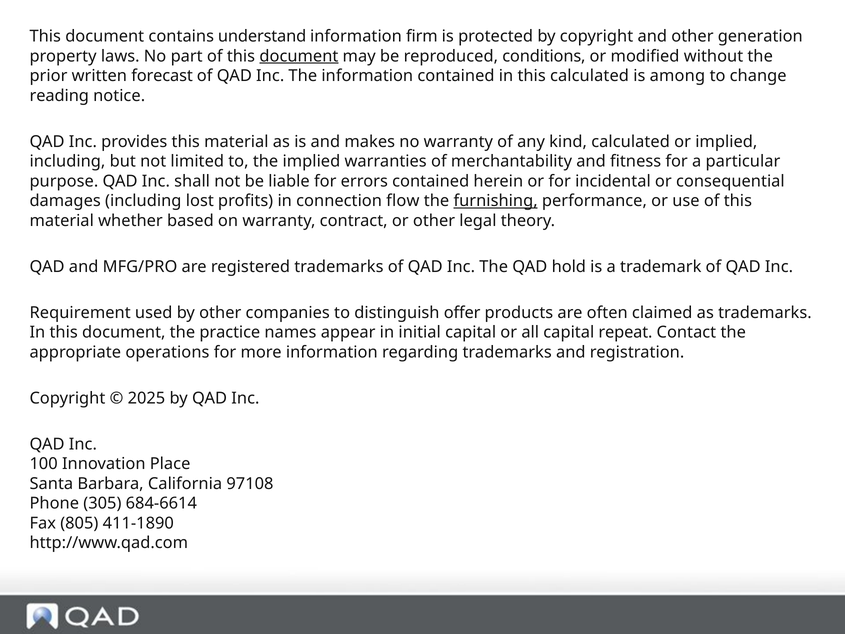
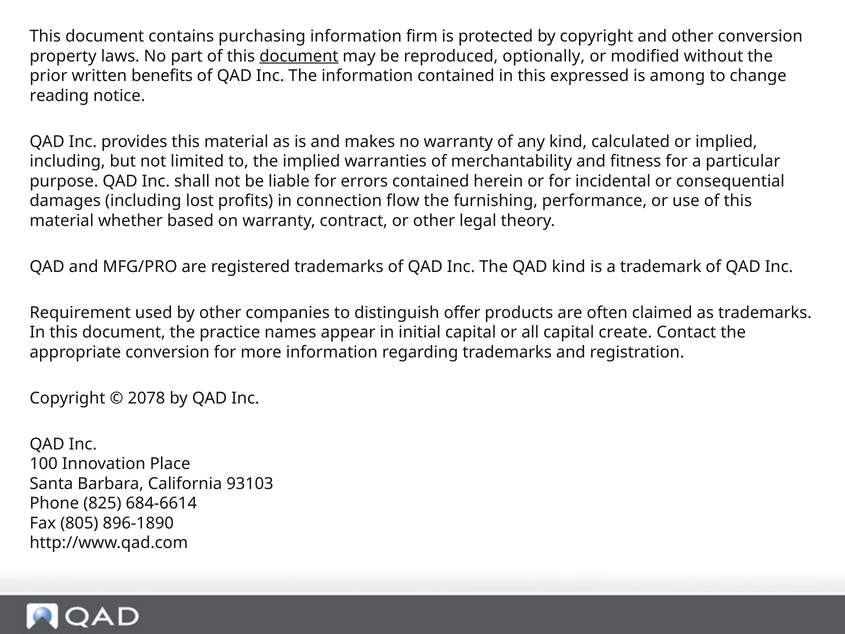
understand: understand -> purchasing (262, 36)
other generation: generation -> conversion (760, 36)
conditions: conditions -> optionally (544, 56)
forecast: forecast -> benefits (162, 76)
this calculated: calculated -> expressed (590, 76)
furnishing underline: present -> none (496, 201)
QAD hold: hold -> kind (569, 267)
repeat: repeat -> create (625, 332)
appropriate operations: operations -> conversion (167, 352)
2025: 2025 -> 2078 (146, 398)
97108: 97108 -> 93103 (250, 484)
305: 305 -> 825 (102, 503)
411-1890: 411-1890 -> 896-1890 (138, 523)
